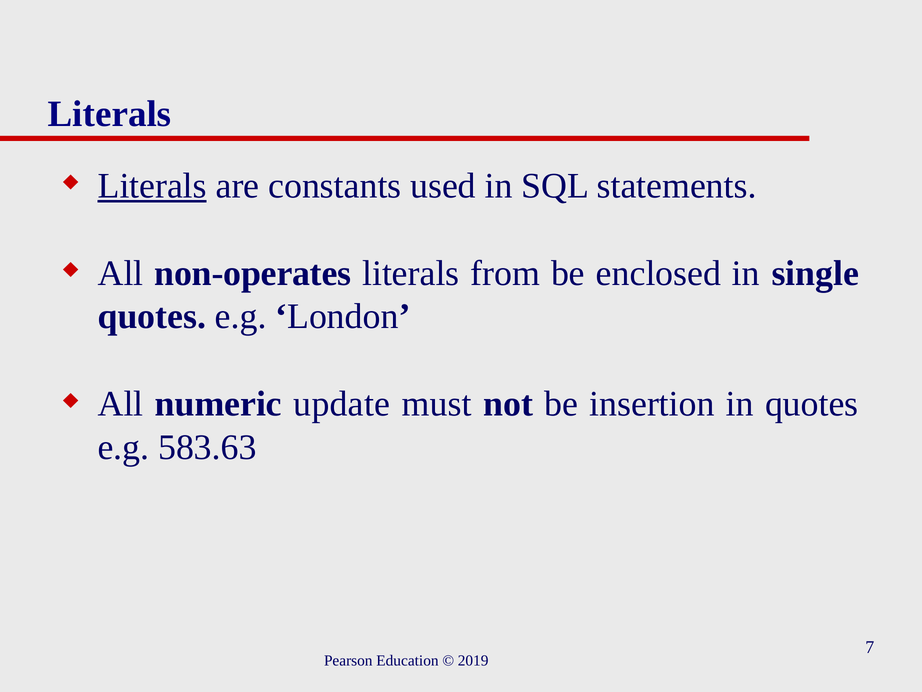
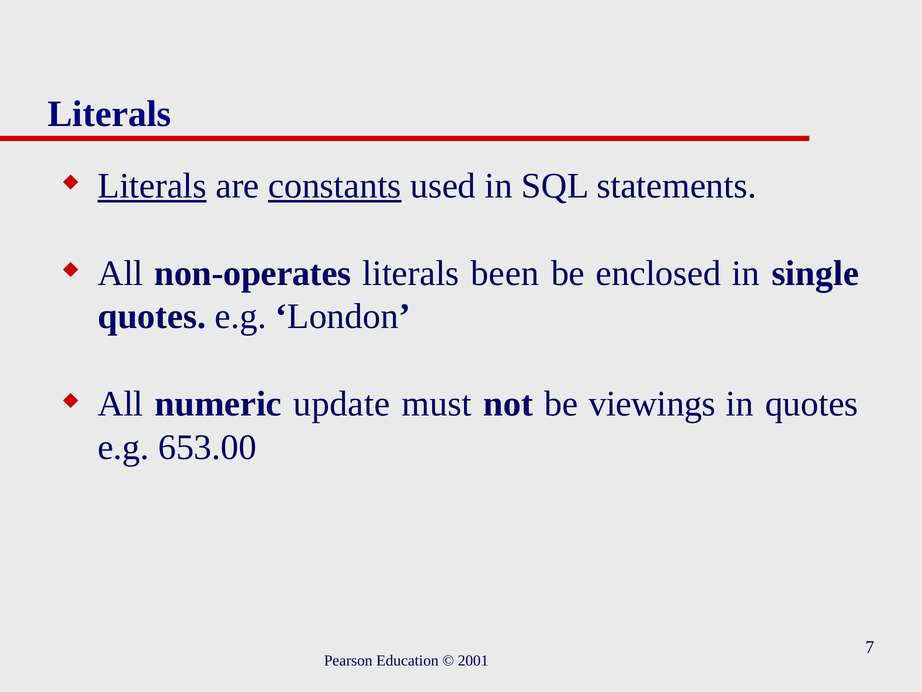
constants underline: none -> present (335, 186)
from: from -> been (505, 273)
insertion: insertion -> viewings (652, 404)
583.63: 583.63 -> 653.00 (207, 447)
2019: 2019 -> 2001 (473, 660)
